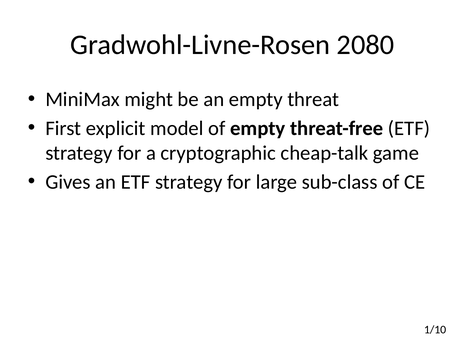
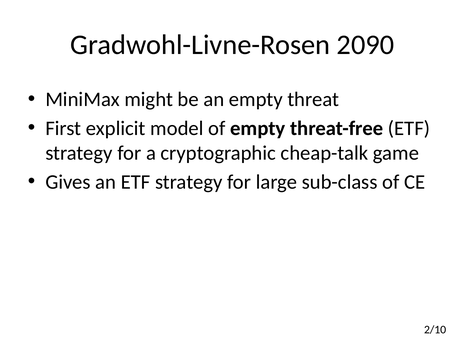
2080: 2080 -> 2090 (365, 45)
1/10: 1/10 -> 2/10 (435, 330)
